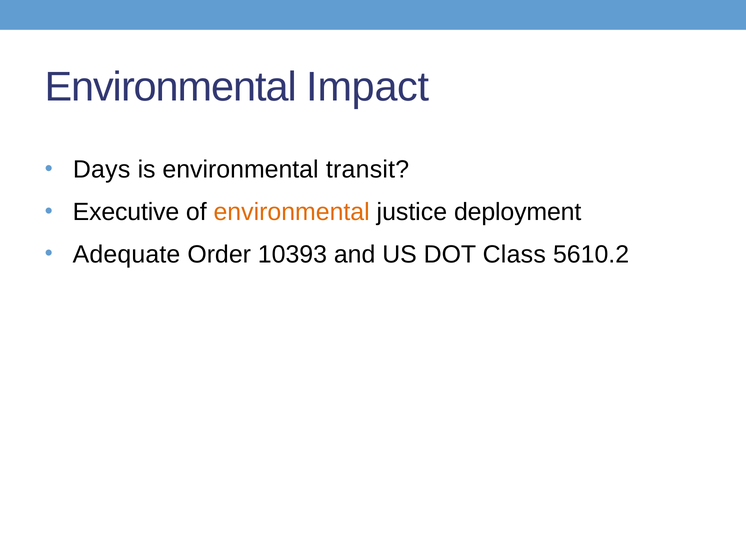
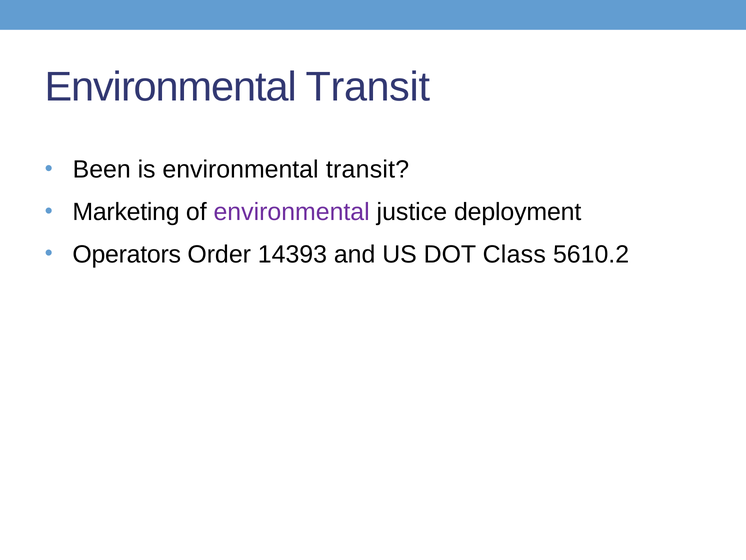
Impact: Impact -> Transit (368, 87)
Days: Days -> Been (102, 170)
Executive: Executive -> Marketing (126, 212)
environmental colour: orange -> purple (292, 212)
Adequate: Adequate -> Operators (127, 254)
10393: 10393 -> 14393 (292, 254)
